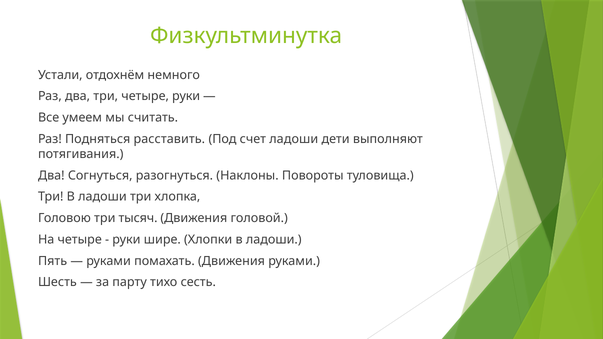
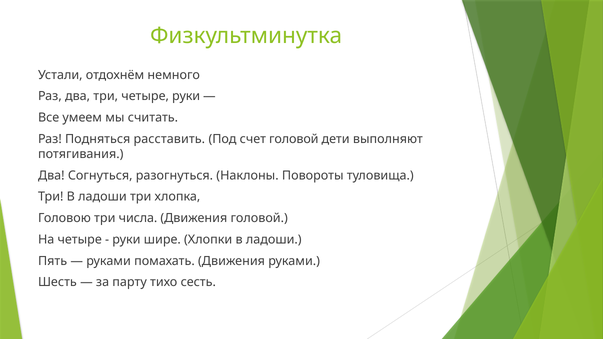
счет ладоши: ладоши -> головой (294, 139)
тысяч: тысяч -> числа (138, 218)
